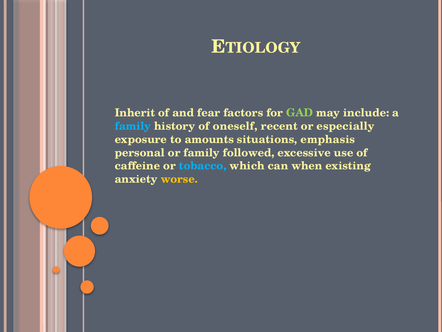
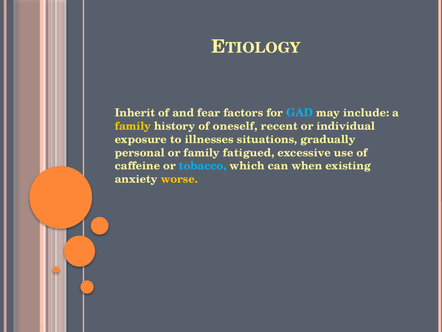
GAD colour: light green -> light blue (300, 113)
family colour: light blue -> yellow (133, 126)
especially: especially -> individual (346, 126)
amounts: amounts -> illnesses (209, 139)
emphasis: emphasis -> gradually (328, 139)
followed: followed -> fatigued (249, 152)
